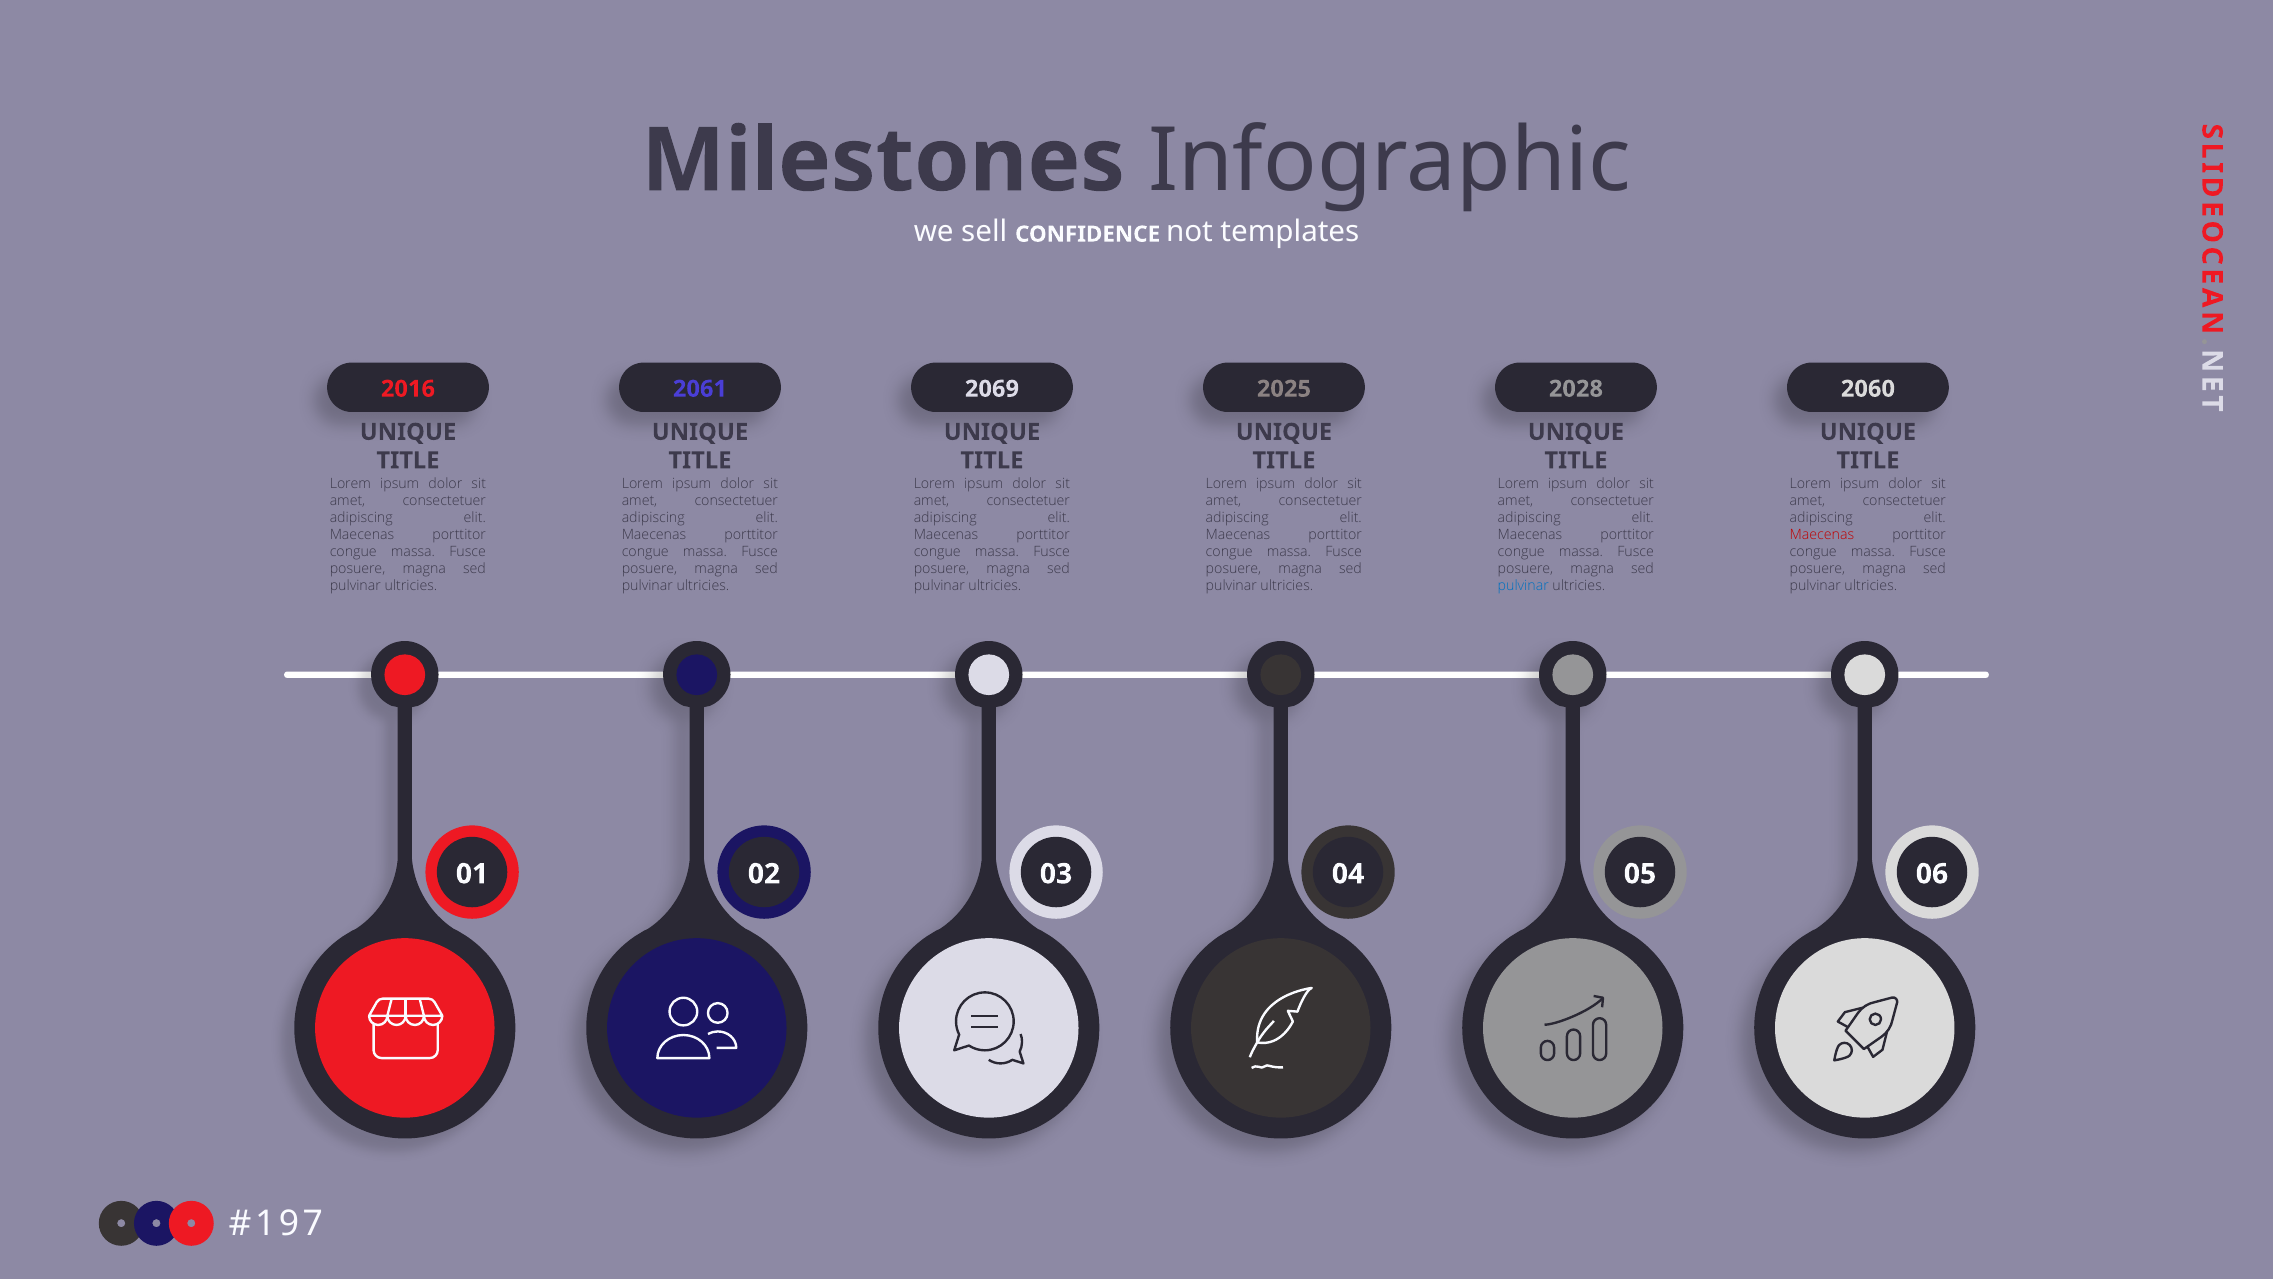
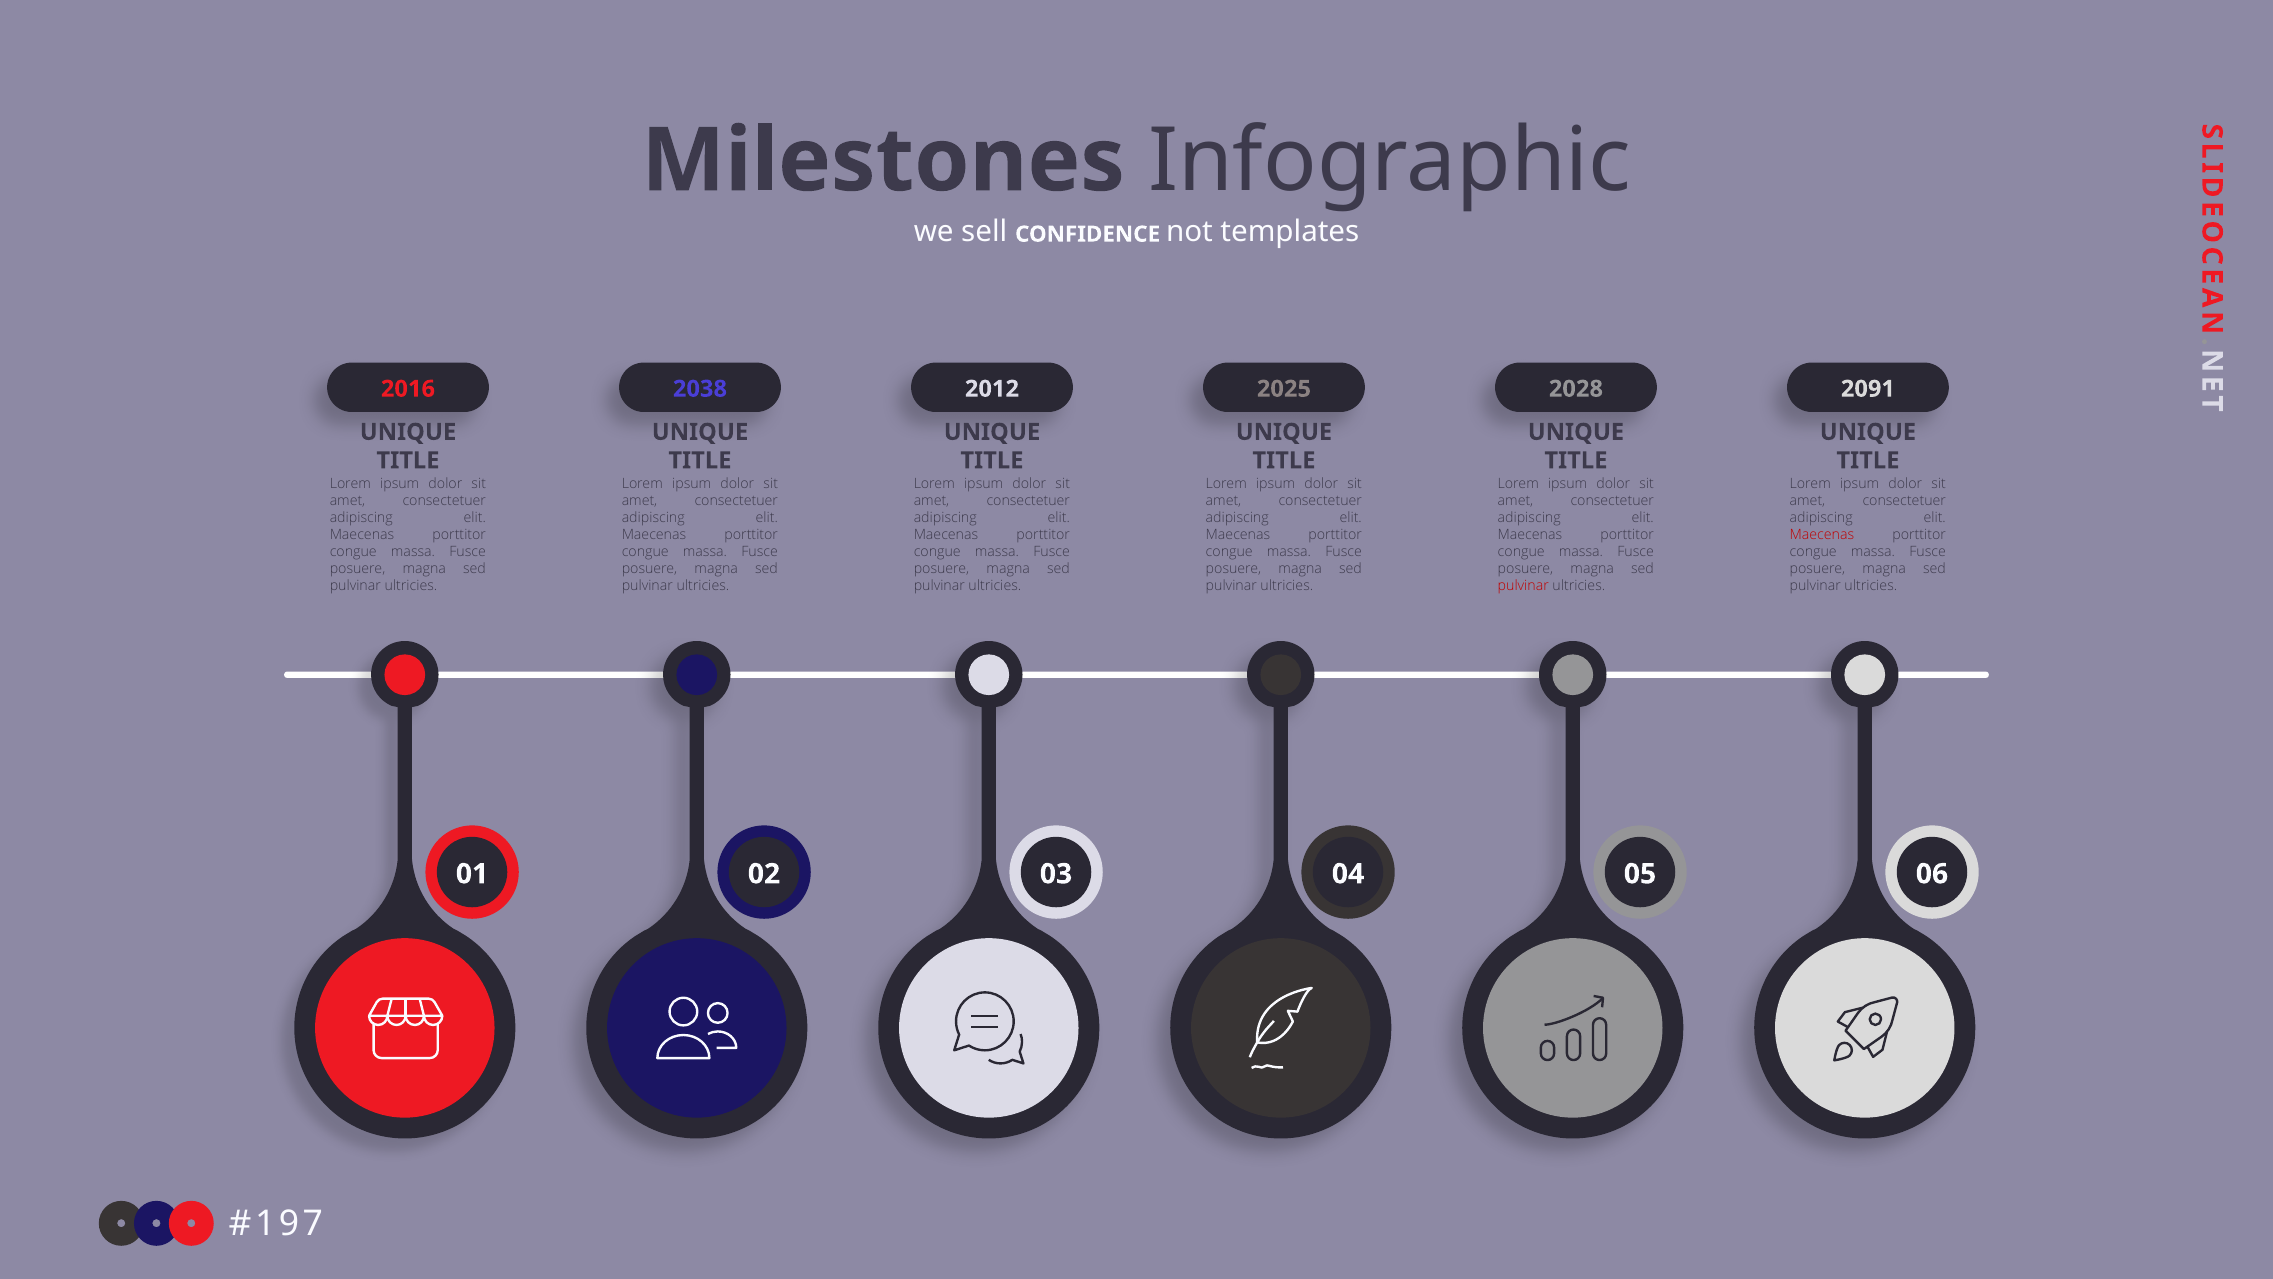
2061: 2061 -> 2038 (700, 389)
2069: 2069 -> 2012 (992, 389)
2060: 2060 -> 2091 (1868, 389)
pulvinar colour: blue -> red (1523, 586)
